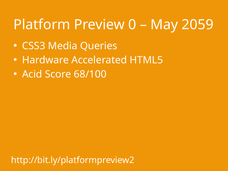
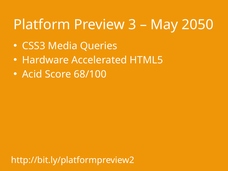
0: 0 -> 3 (132, 25)
2059: 2059 -> 2050 (198, 25)
